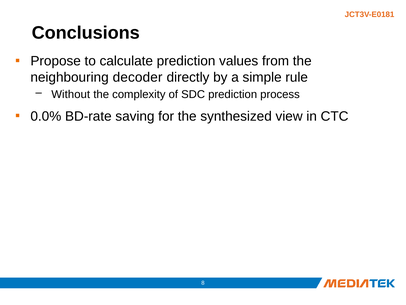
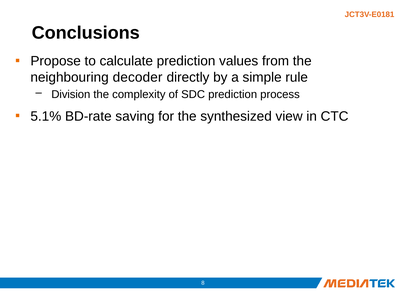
Without: Without -> Division (71, 94)
0.0%: 0.0% -> 5.1% (46, 116)
